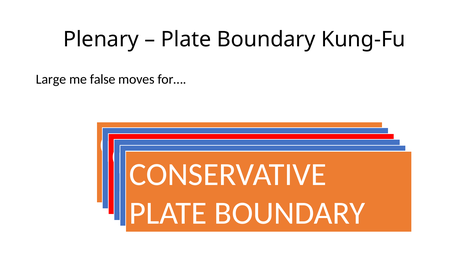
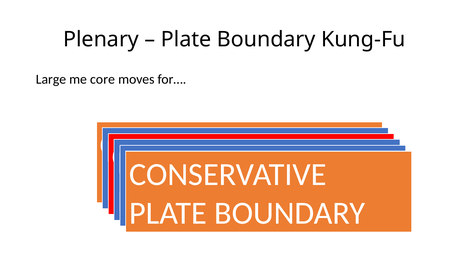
false: false -> core (102, 79)
